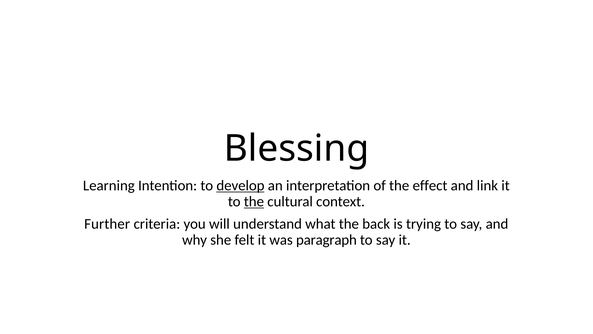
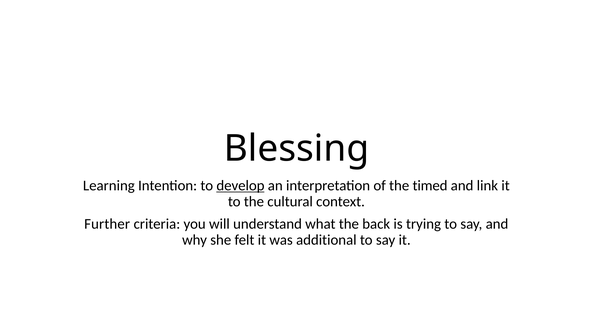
effect: effect -> timed (430, 185)
the underline: present -> none (254, 201)
paragraph: paragraph -> additional (326, 240)
